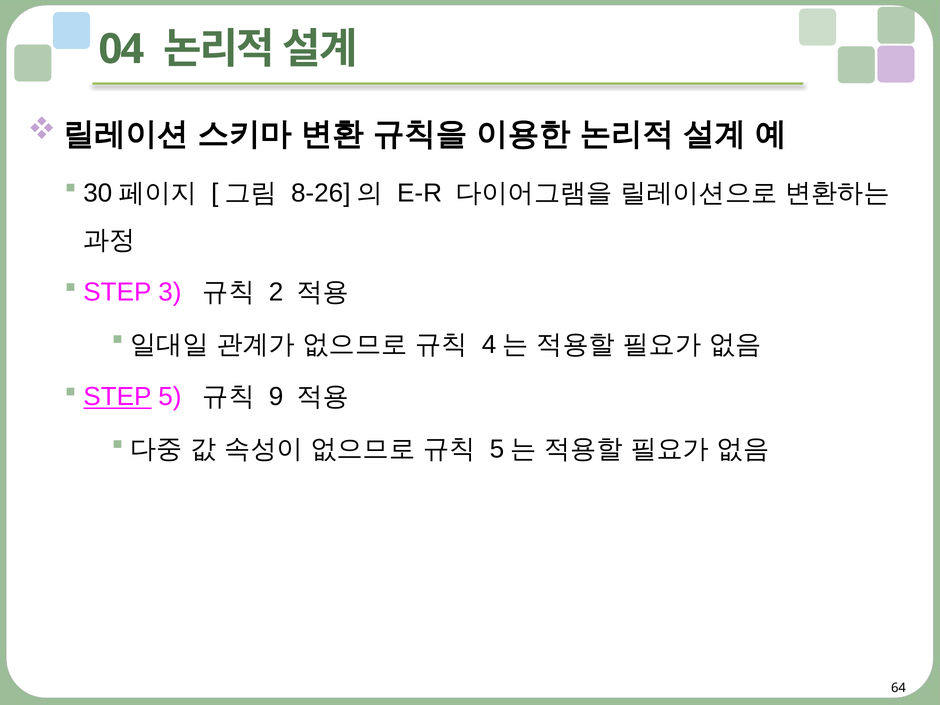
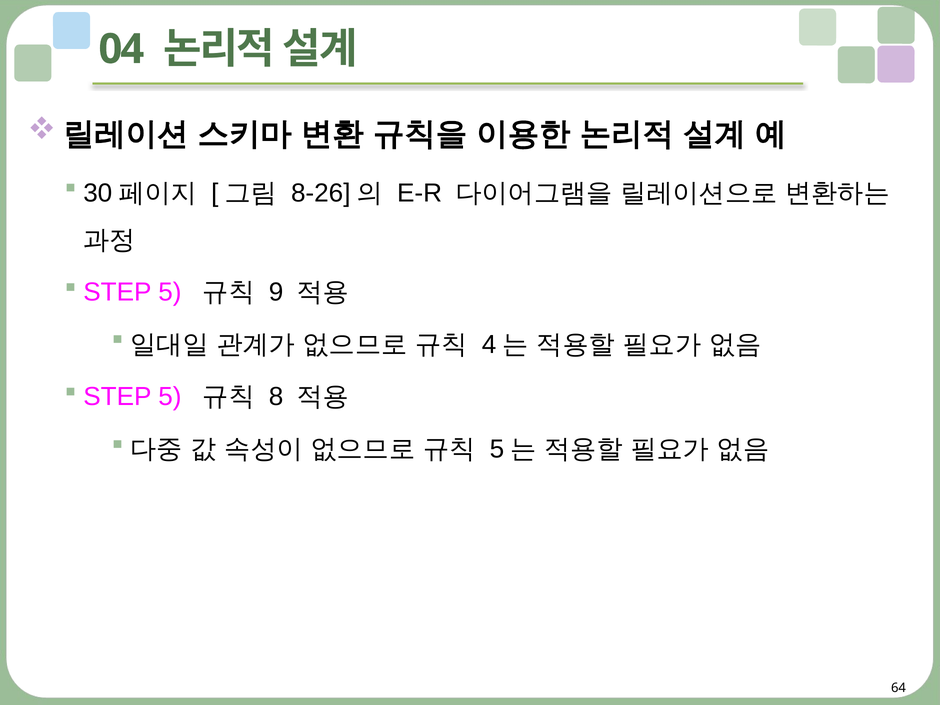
3: 3 -> 5 (170, 292)
2: 2 -> 9 (276, 292)
STEP underline: present -> none (117, 397)
9: 9 -> 8 (276, 397)
